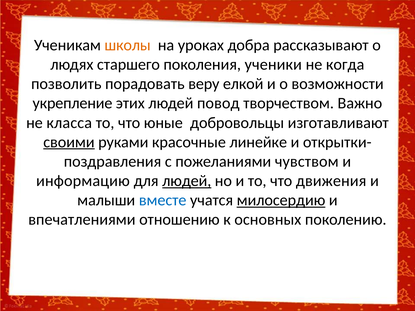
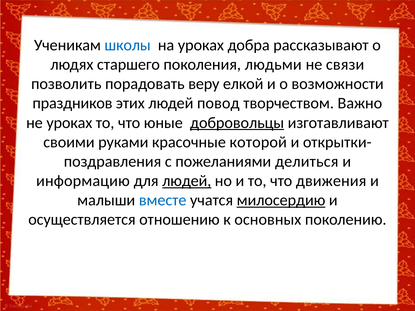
школы colour: orange -> blue (128, 45)
ученики: ученики -> людьми (273, 65)
когда: когда -> связи (345, 65)
укрепление: укрепление -> праздников (72, 103)
не класса: класса -> уроках (69, 123)
добровольцы underline: none -> present (237, 123)
своими underline: present -> none (69, 142)
линейке: линейке -> которой (258, 142)
чувством: чувством -> делиться (307, 162)
впечатлениями: впечатлениями -> осуществляется (82, 220)
